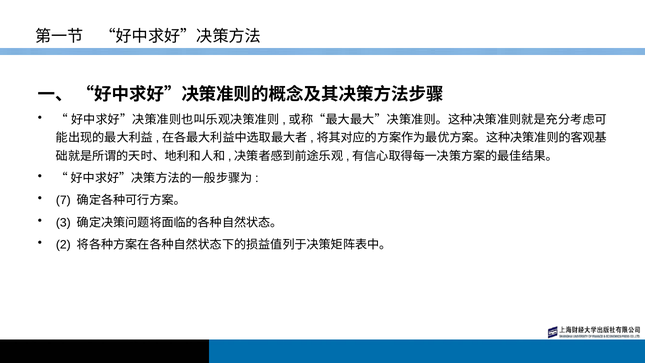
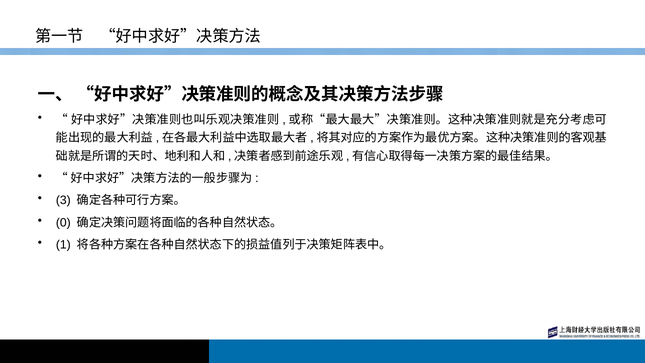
7: 7 -> 3 (63, 200)
3: 3 -> 0 (63, 222)
2: 2 -> 1 (63, 245)
